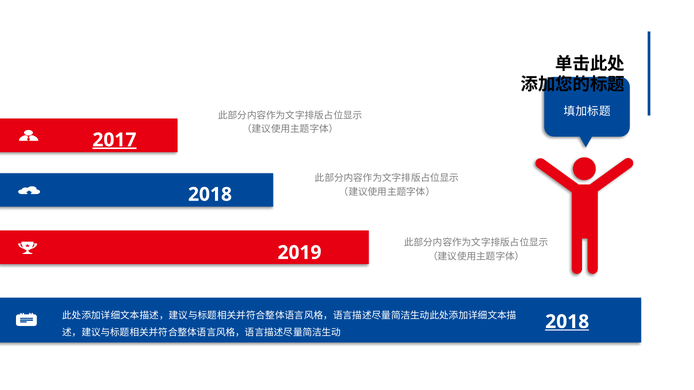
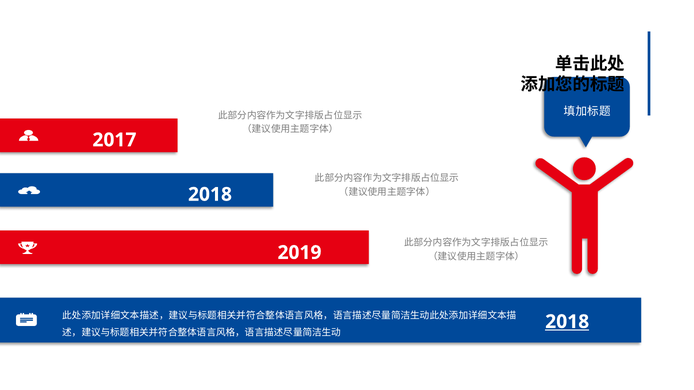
2017 underline: present -> none (114, 140)
